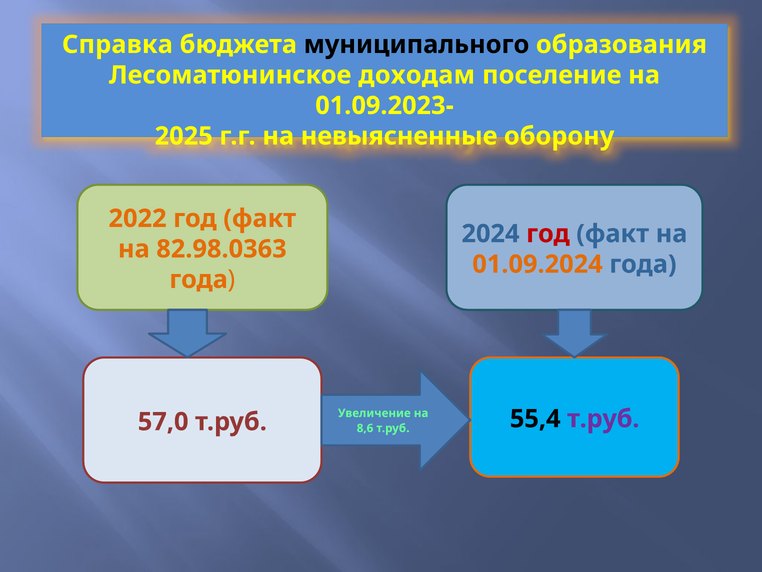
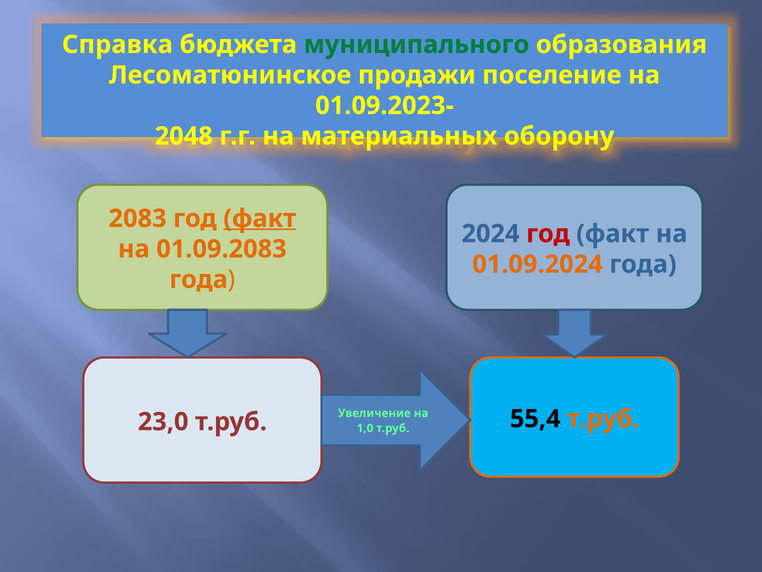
муниципального colour: black -> green (416, 45)
доходам: доходам -> продажи (417, 75)
2025: 2025 -> 2048 (184, 136)
невыясненные: невыясненные -> материальных (399, 136)
2022: 2022 -> 2083 (138, 218)
факт underline: none -> present (260, 218)
82.98.0363: 82.98.0363 -> 01.09.2083 (221, 249)
57,0: 57,0 -> 23,0 (163, 421)
т.руб colour: purple -> orange (603, 418)
8,6: 8,6 -> 1,0 (365, 428)
